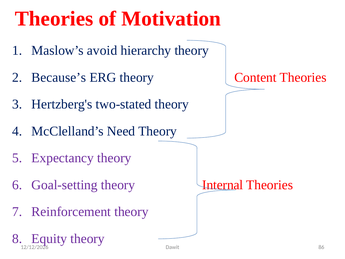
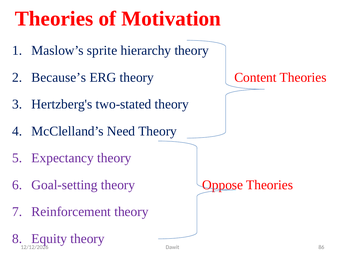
avoid: avoid -> sprite (102, 50)
Internal: Internal -> Oppose (223, 185)
